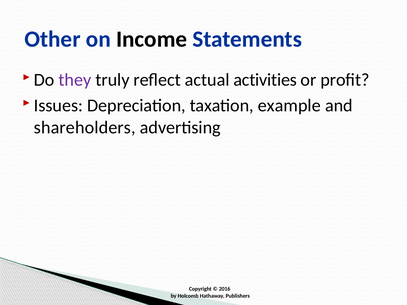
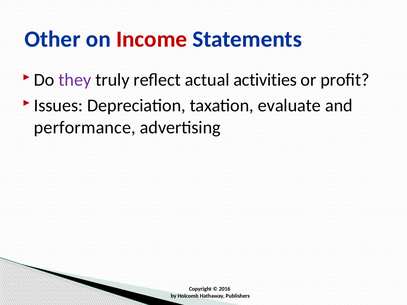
Income colour: black -> red (152, 39)
example: example -> evaluate (289, 106)
shareholders: shareholders -> performance (85, 127)
